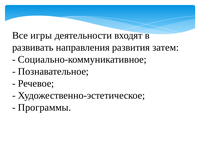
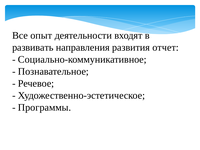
игры: игры -> опыт (41, 35)
затем: затем -> отчет (166, 47)
